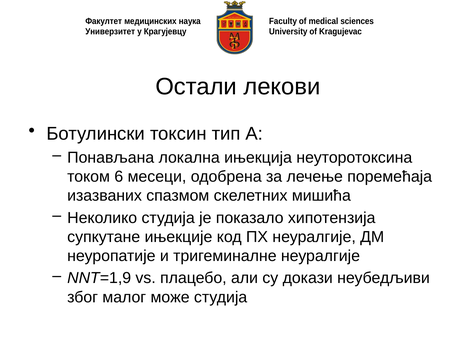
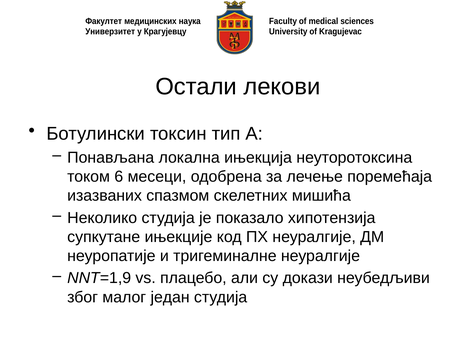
може: може -> један (170, 297)
